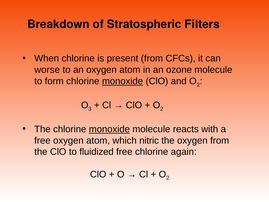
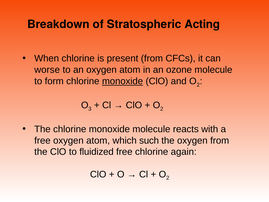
Filters: Filters -> Acting (202, 24)
monoxide underline: present -> none (109, 129)
nitric: nitric -> such (149, 140)
